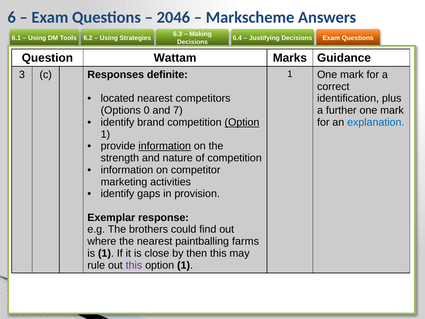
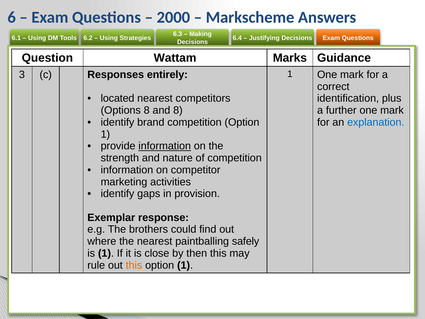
2046: 2046 -> 2000 (173, 17)
definite: definite -> entirely (167, 75)
Options 0: 0 -> 8 (147, 110)
and 7: 7 -> 8 (178, 110)
Option underline: present -> none (242, 122)
farms: farms -> safely (246, 241)
this colour: purple -> orange (134, 265)
